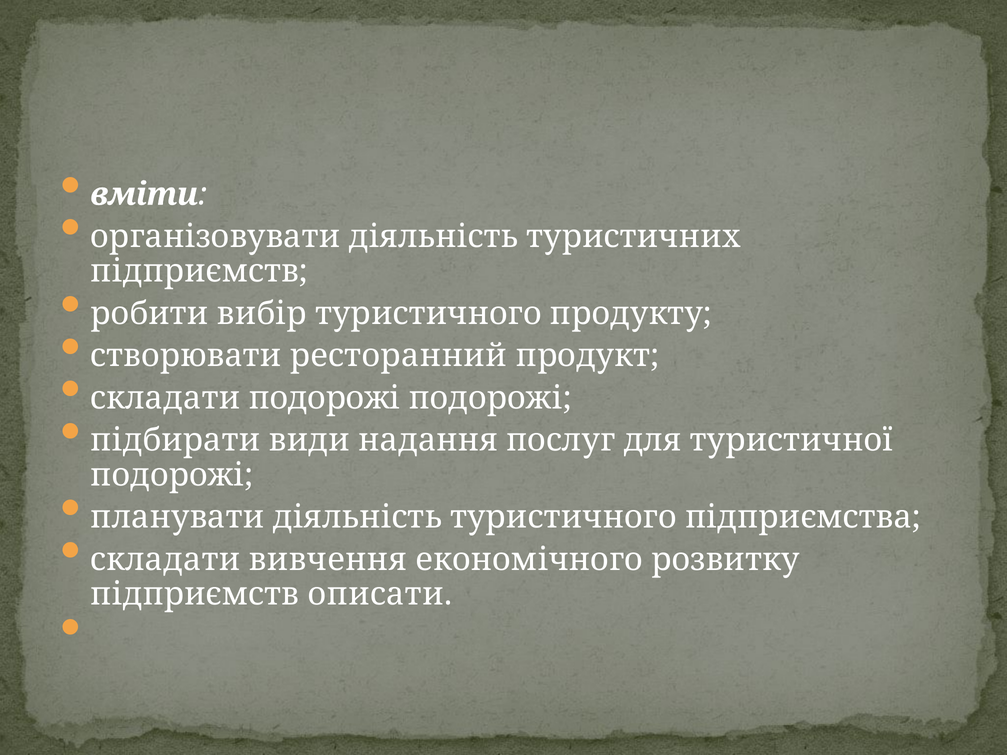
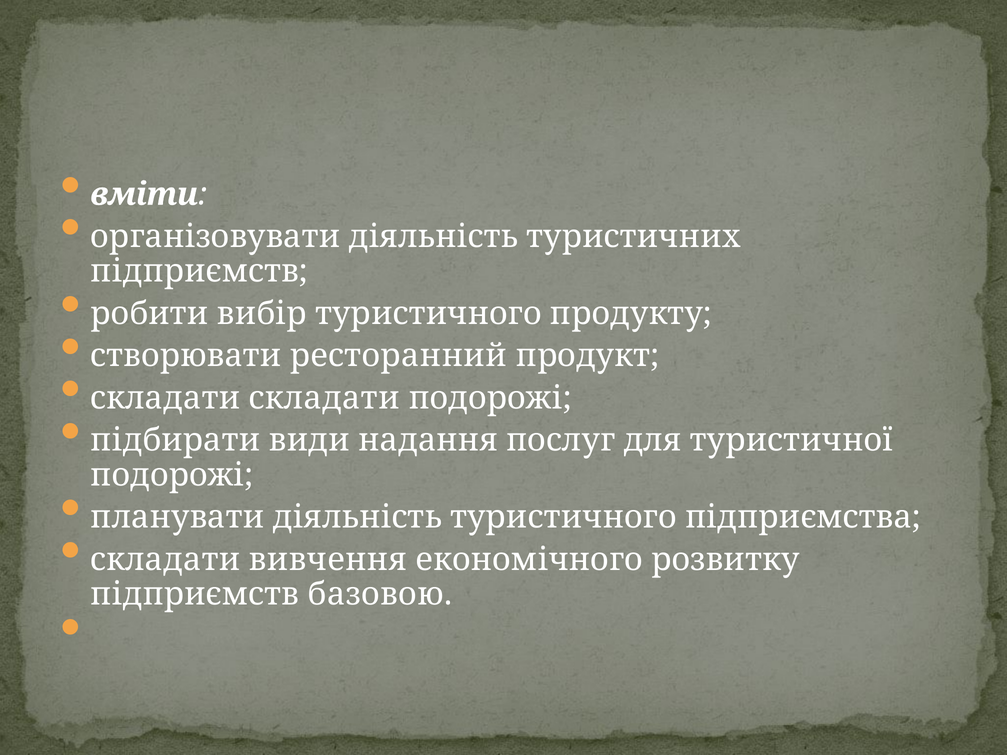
складати подорожі: подорожі -> складати (324, 398)
описати: описати -> базовою (380, 594)
